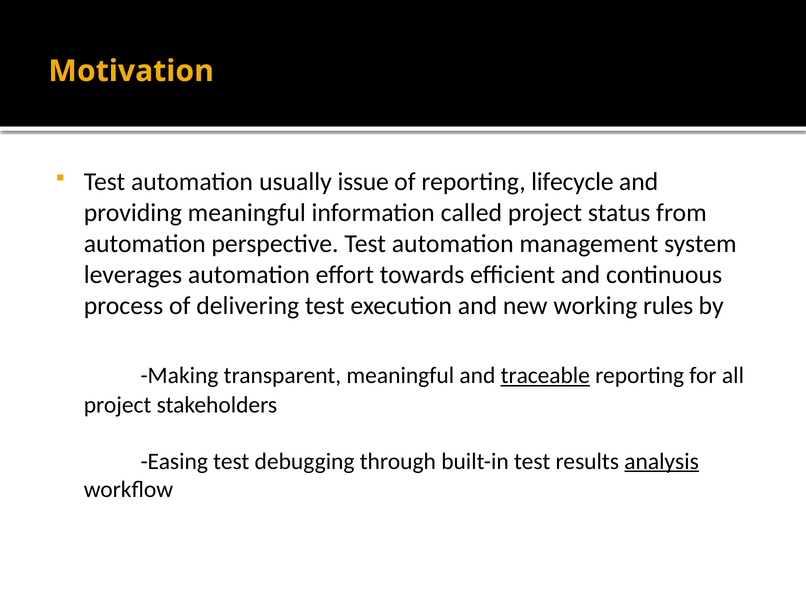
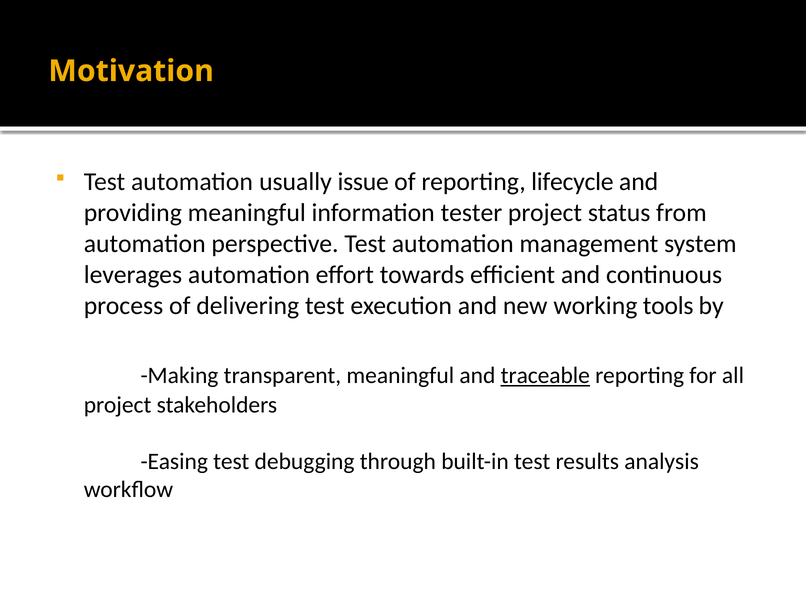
called: called -> tester (471, 213)
rules: rules -> tools (668, 305)
analysis underline: present -> none (662, 461)
